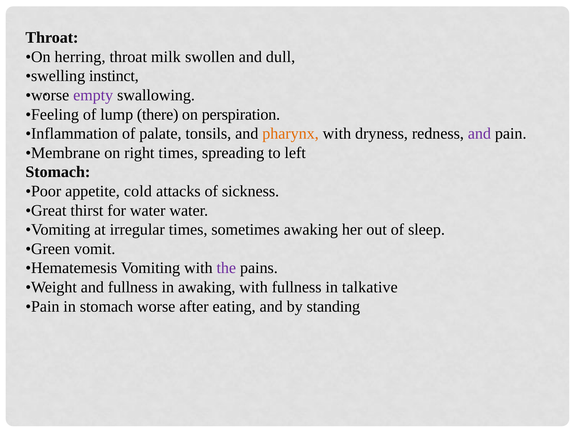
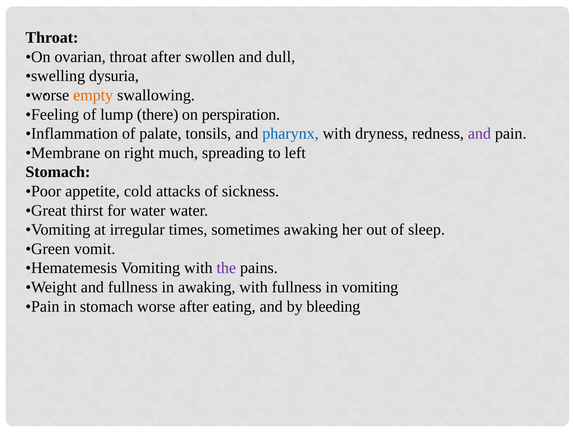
herring: herring -> ovarian (80, 57)
throat milk: milk -> after (166, 57)
instinct: instinct -> dysuria (114, 76)
empty colour: purple -> orange (93, 95)
pharynx colour: orange -> blue (291, 133)
right times: times -> much (178, 153)
in talkative: talkative -> vomiting (370, 287)
standing: standing -> bleeding (333, 306)
